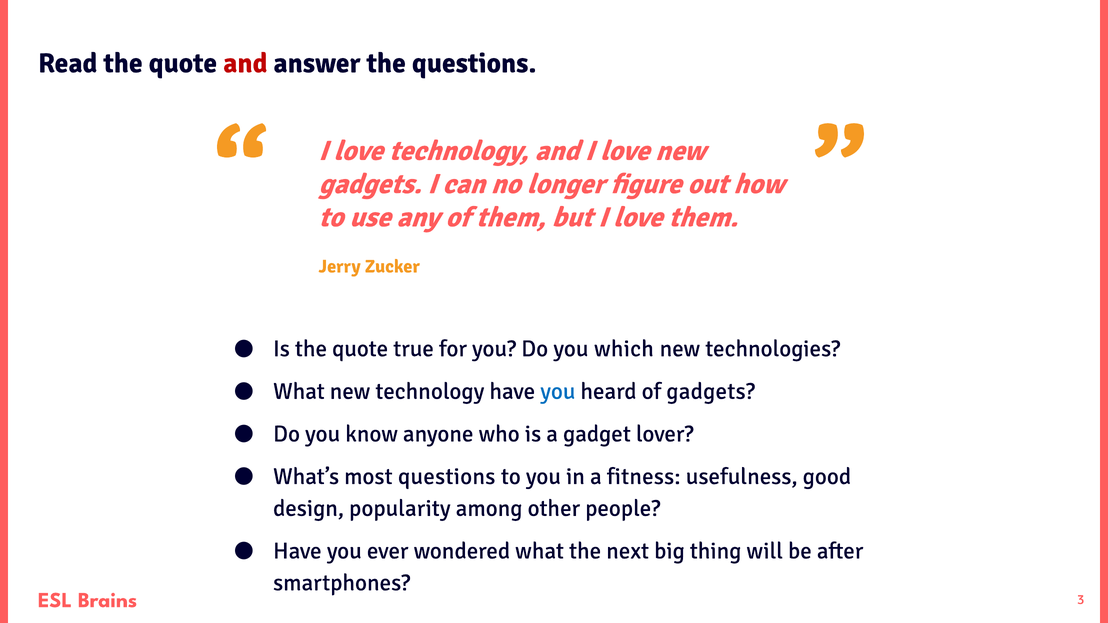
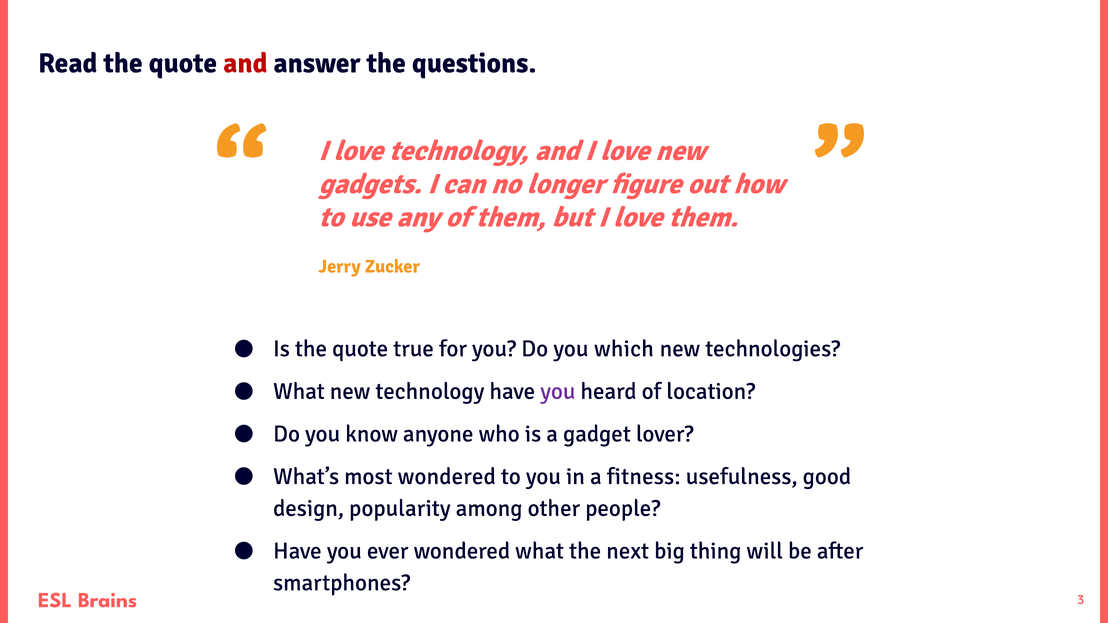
you colour: blue -> purple (558, 391)
of gadgets: gadgets -> location (711, 391)
most questions: questions -> wondered (447, 477)
